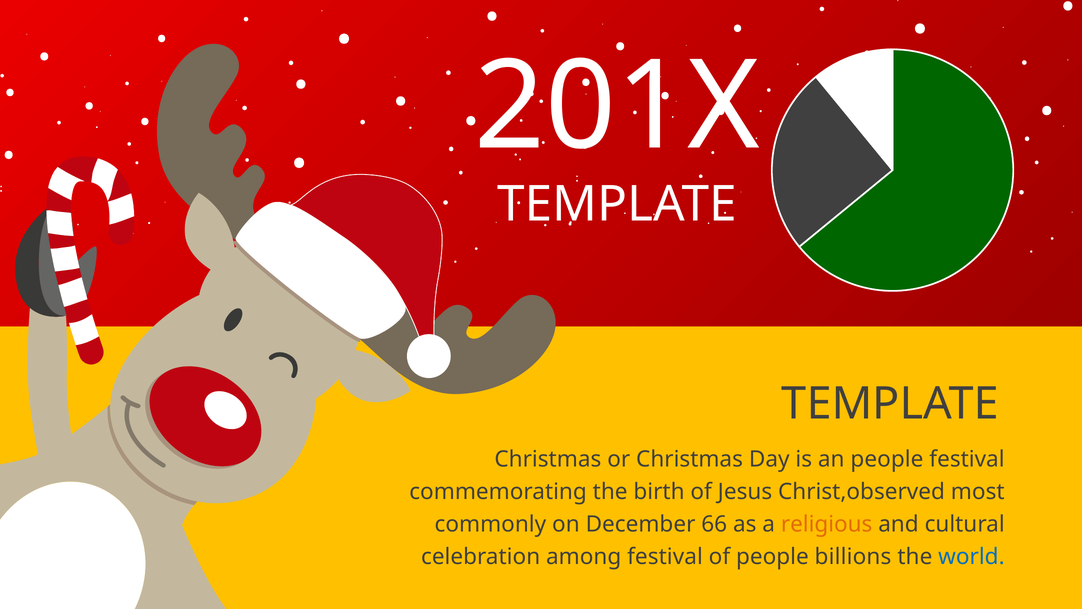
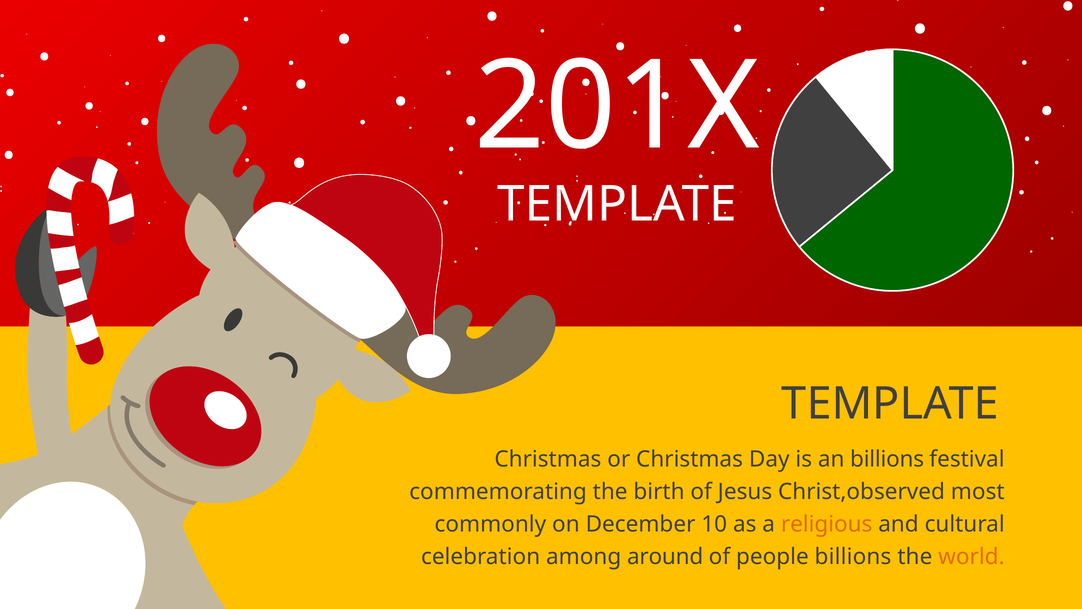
an people: people -> billions (887, 459)
66: 66 -> 10 (714, 524)
among festival: festival -> around (665, 557)
world colour: blue -> orange (971, 557)
